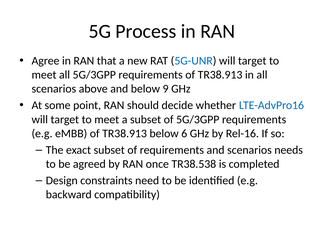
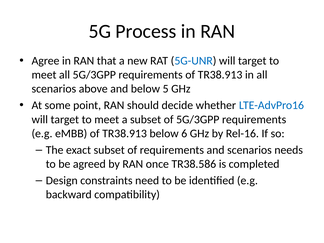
9: 9 -> 5 (166, 89)
TR38.538: TR38.538 -> TR38.586 (194, 164)
